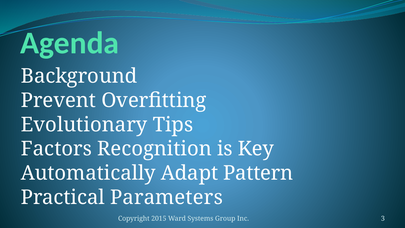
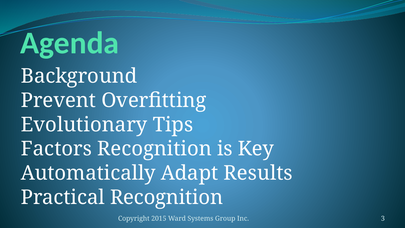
Pattern: Pattern -> Results (258, 173)
Practical Parameters: Parameters -> Recognition (167, 197)
